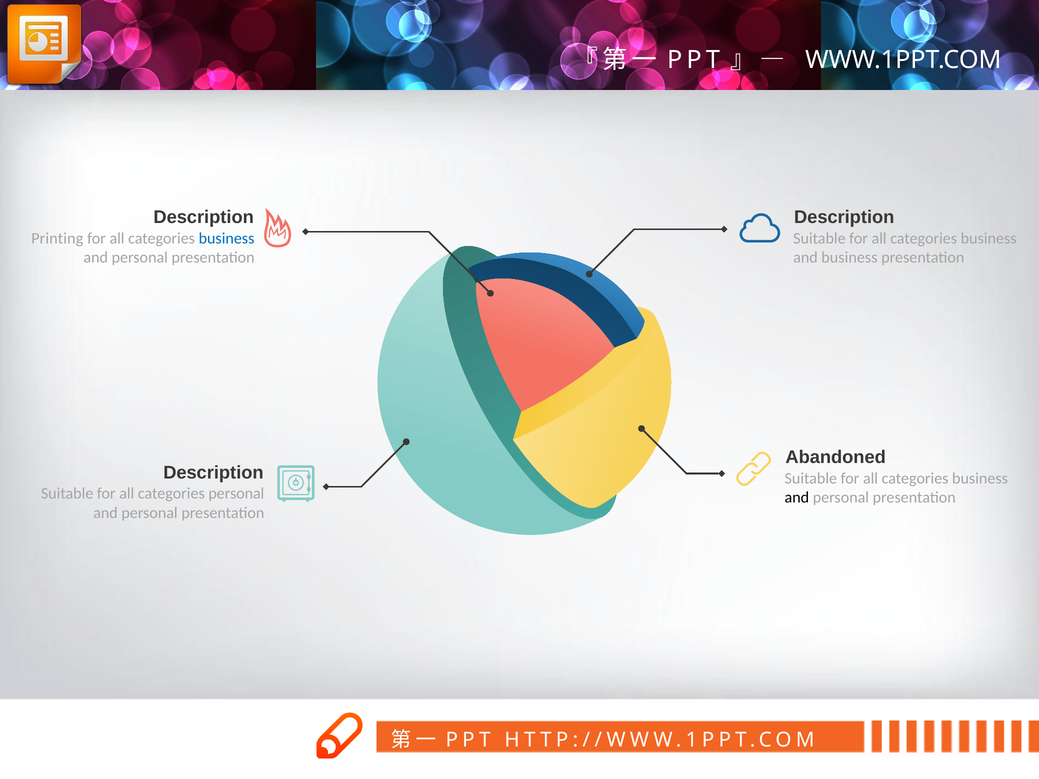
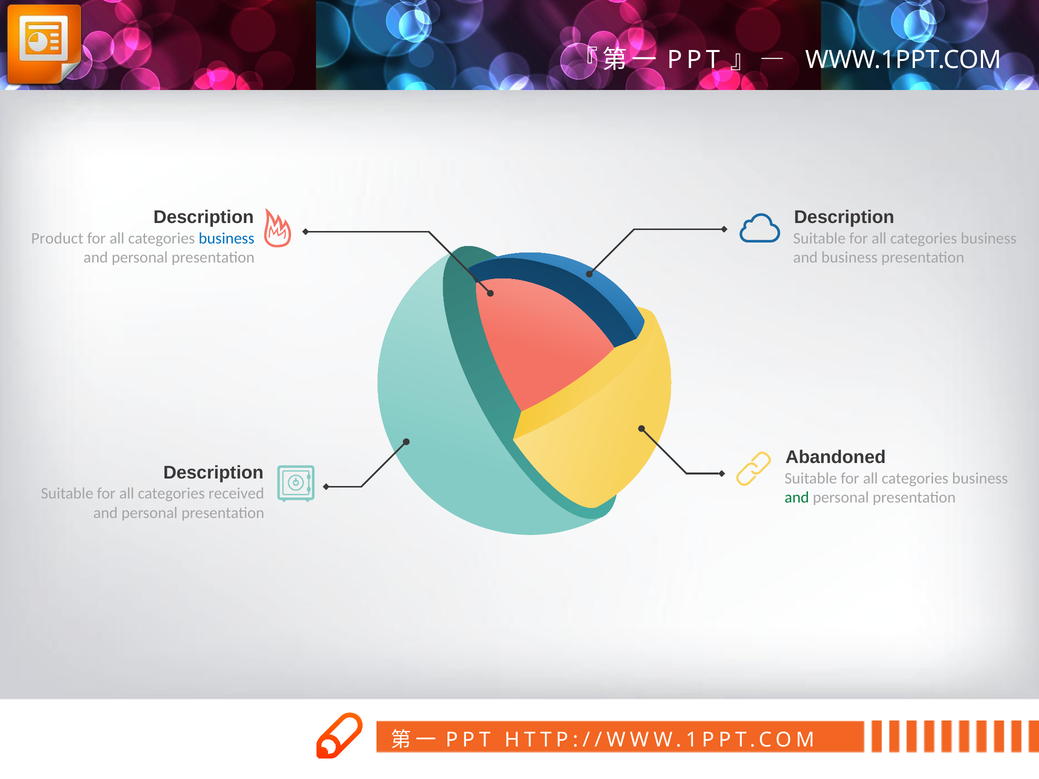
Printing: Printing -> Product (57, 238)
categories personal: personal -> received (236, 494)
and colour: black -> green (797, 498)
